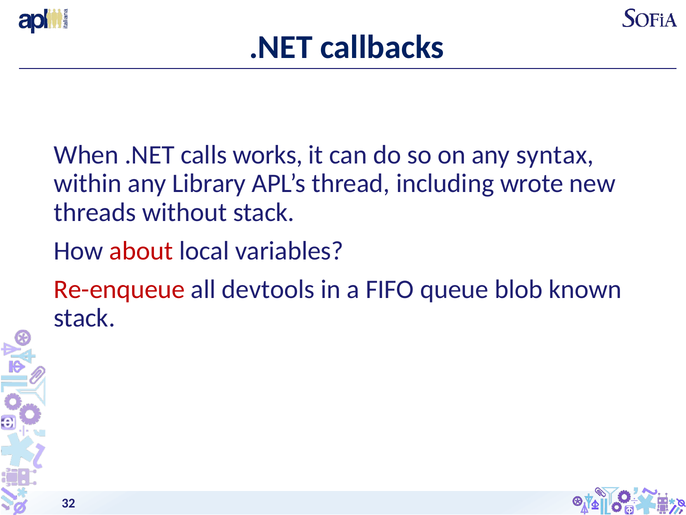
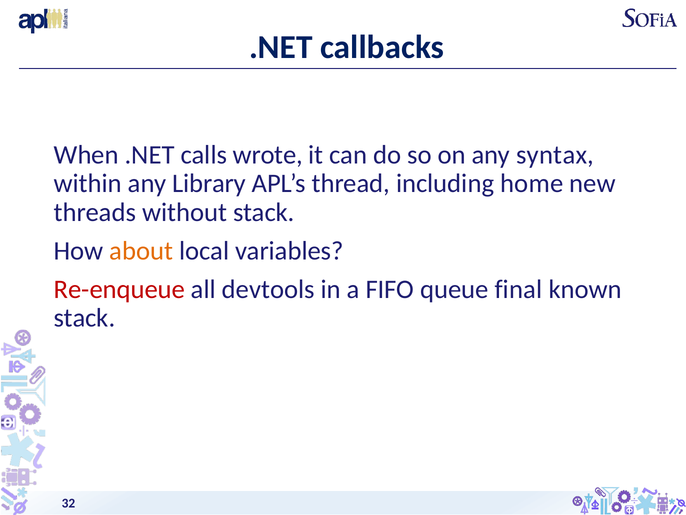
works: works -> wrote (268, 155)
wrote: wrote -> home (532, 183)
about colour: red -> orange (141, 251)
blob: blob -> final (519, 289)
